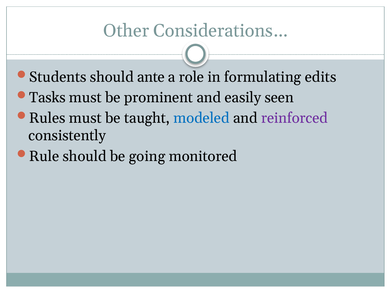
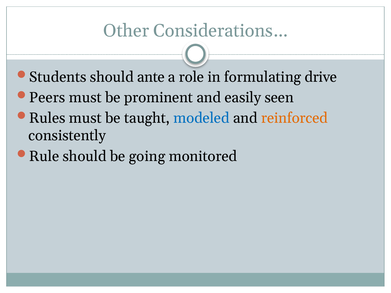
edits: edits -> drive (321, 77)
Tasks: Tasks -> Peers (47, 98)
reinforced colour: purple -> orange (294, 118)
